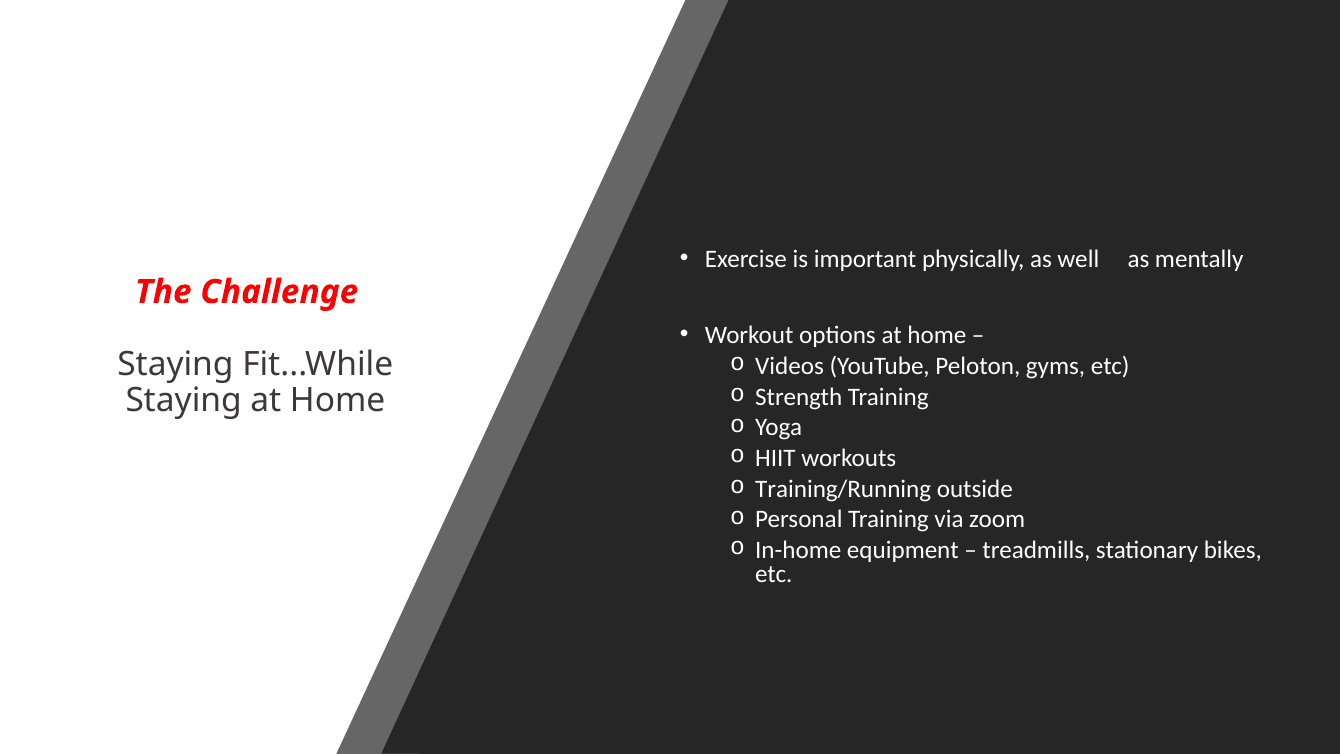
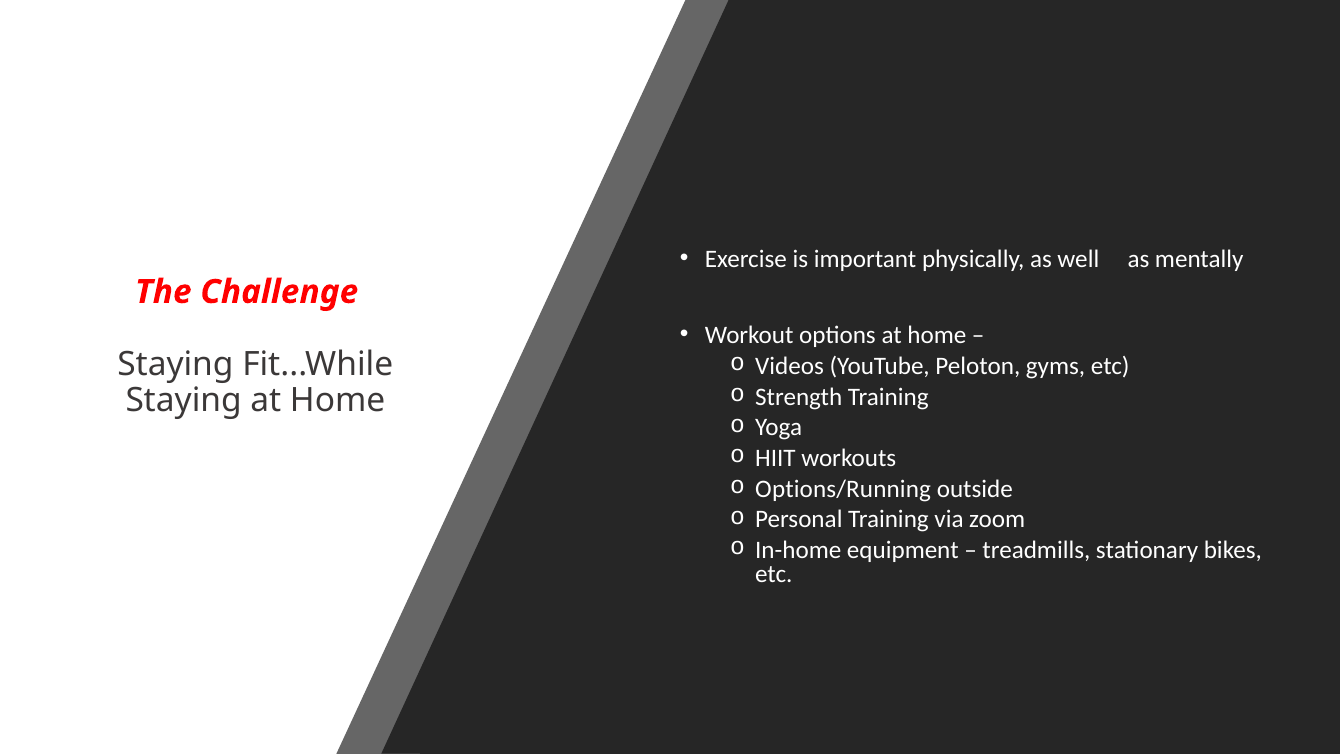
Training/Running: Training/Running -> Options/Running (843, 489)
